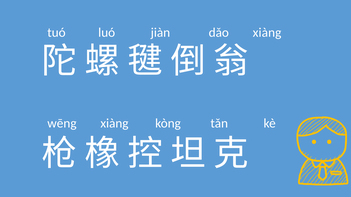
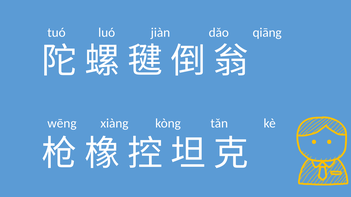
dǎo xiàng: xiàng -> qiāng (267, 33)
